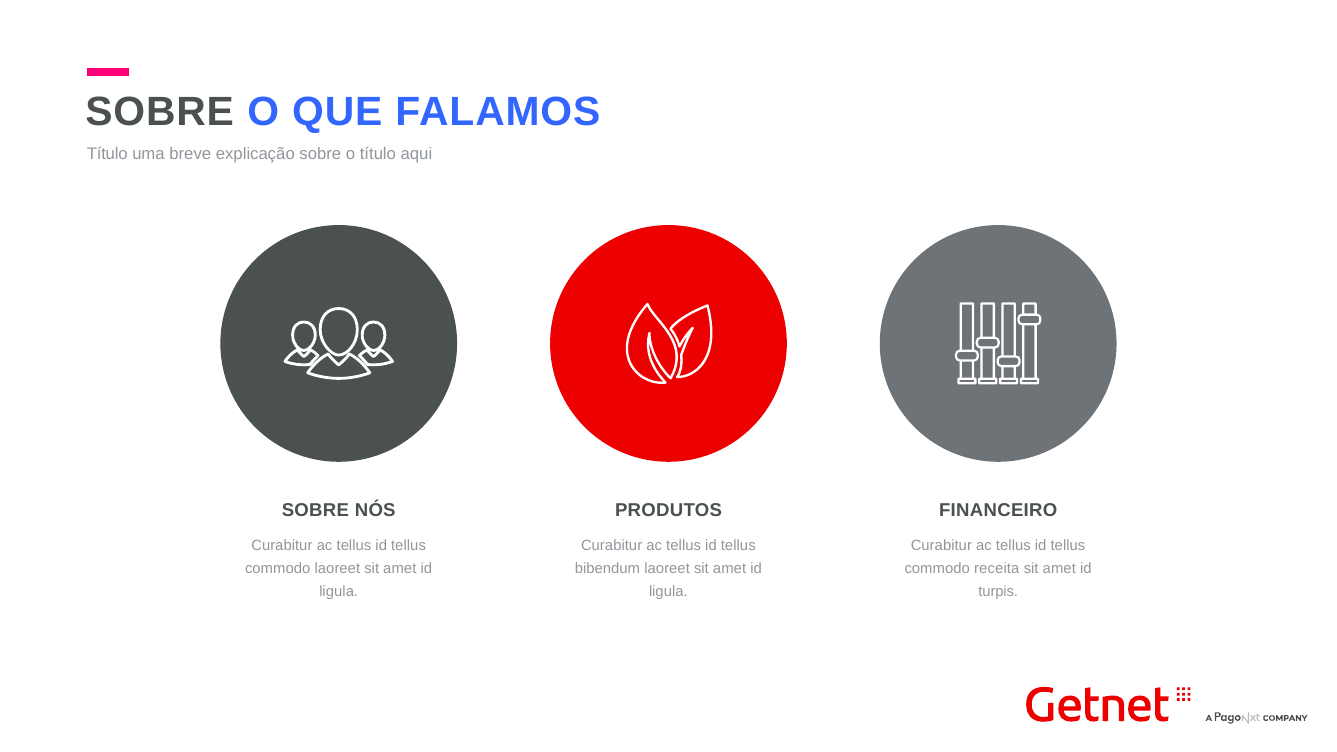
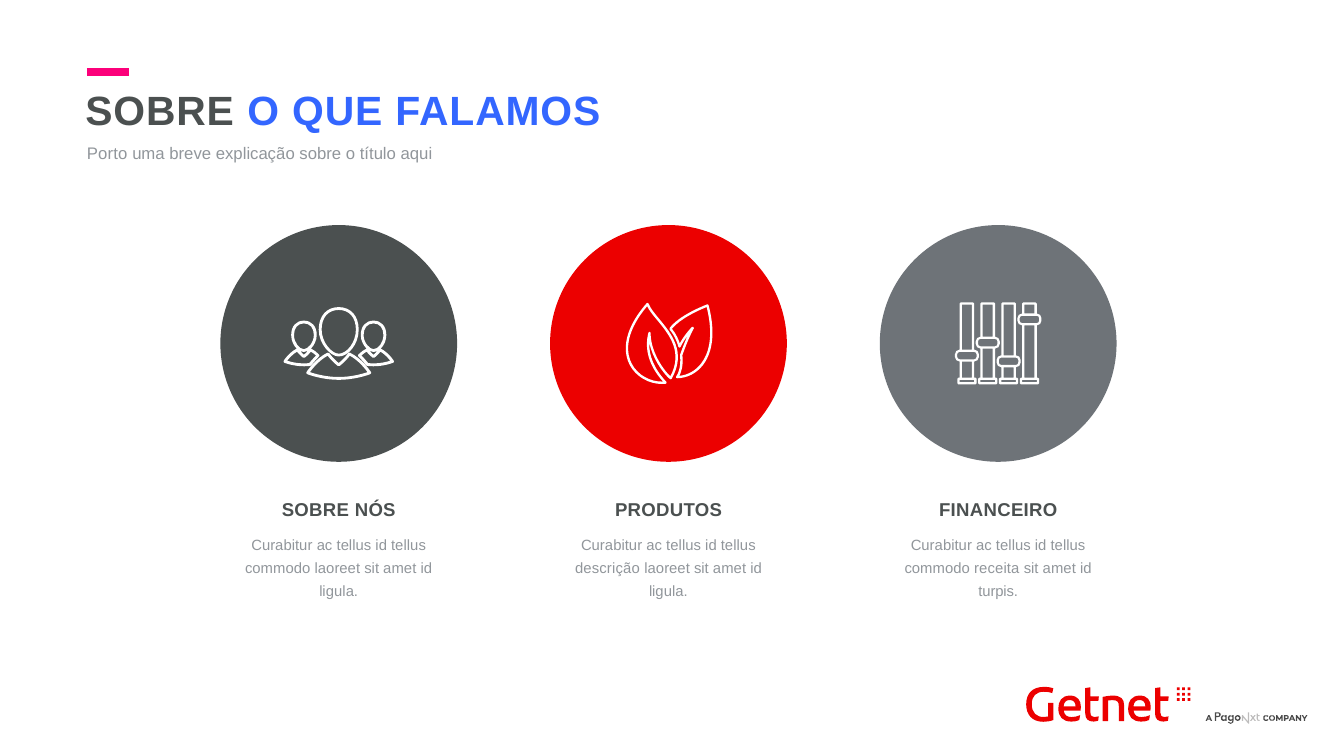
Título: Título -> Porto (107, 154)
bibendum: bibendum -> descrição (607, 569)
